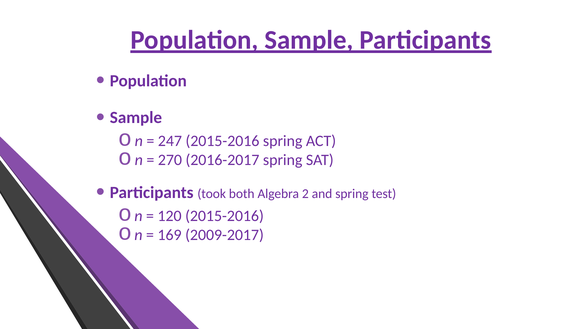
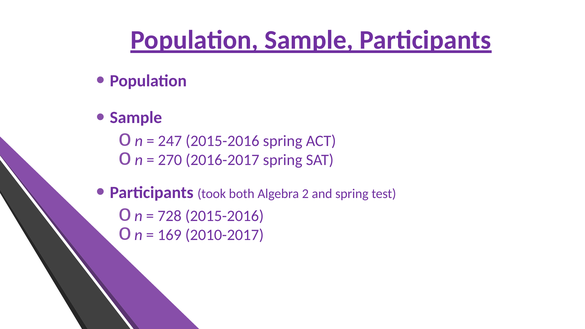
120: 120 -> 728 (170, 216)
2009-2017: 2009-2017 -> 2010-2017 (224, 235)
